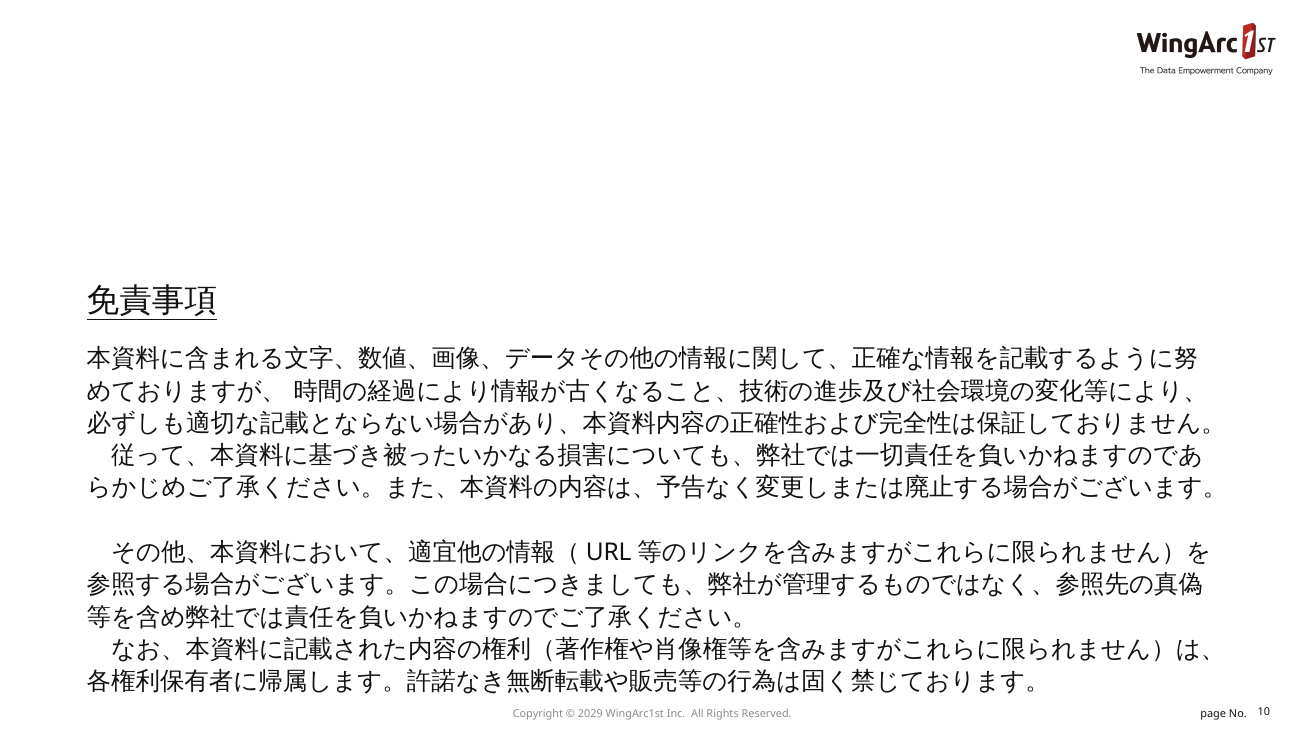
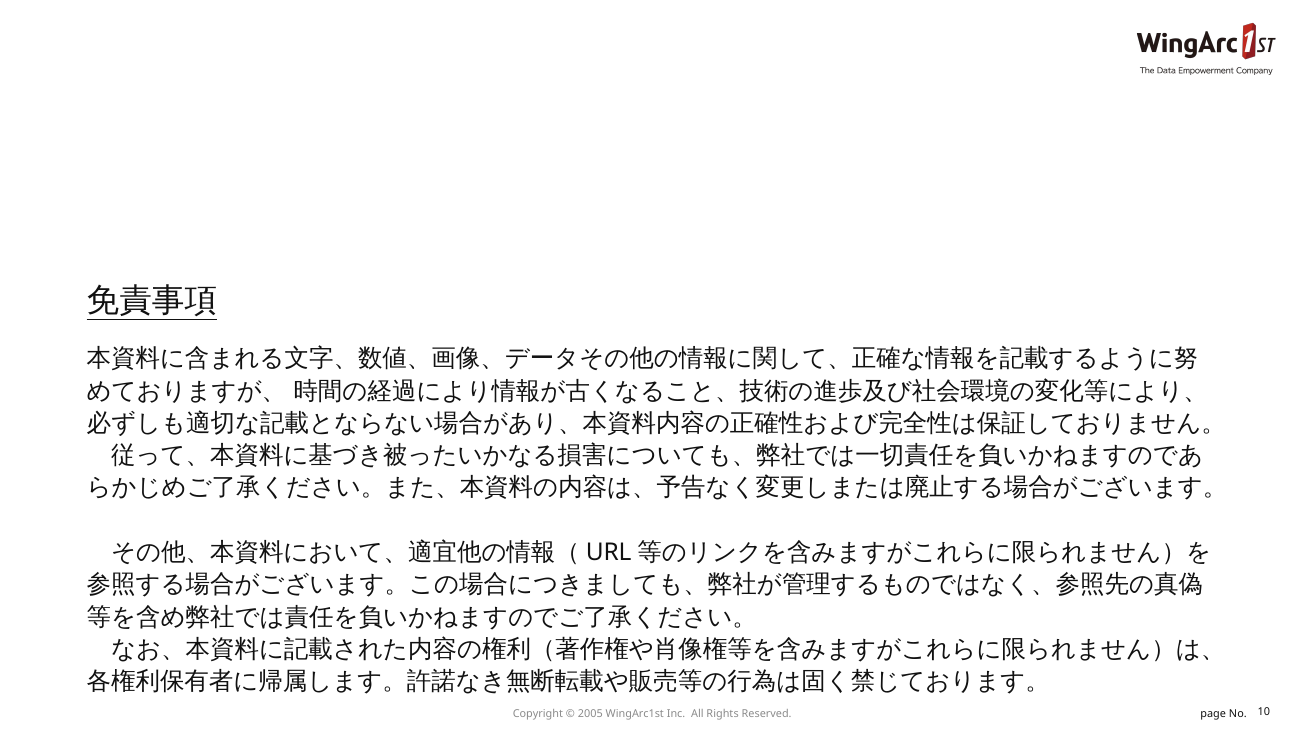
2029: 2029 -> 2005 (590, 714)
